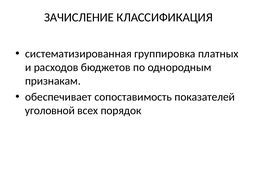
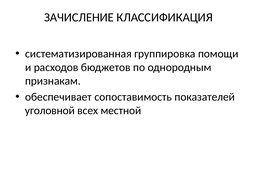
платных: платных -> помощи (218, 54)
порядок: порядок -> местной (121, 111)
